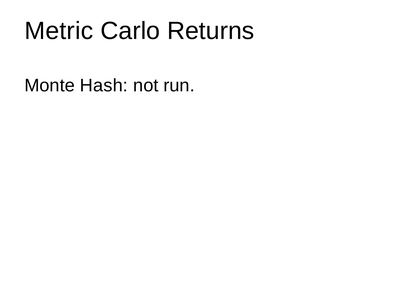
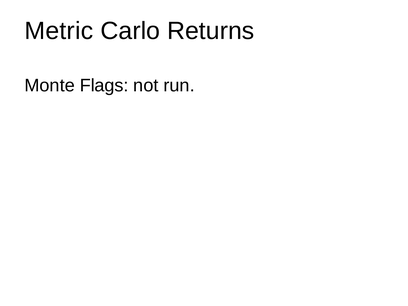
Hash: Hash -> Flags (104, 86)
